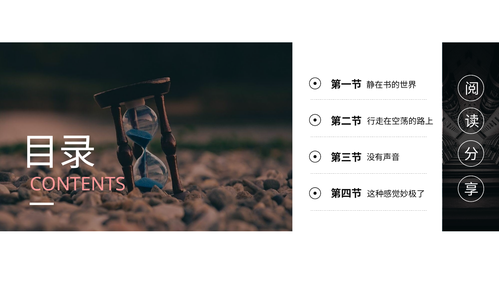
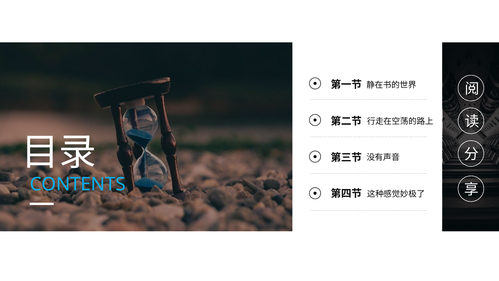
CONTENTS colour: pink -> light blue (78, 184)
